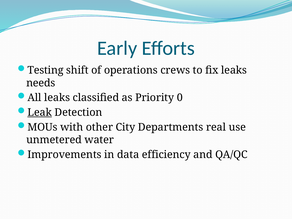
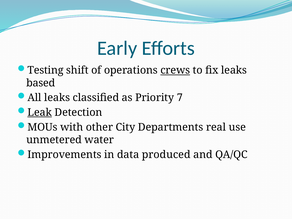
crews underline: none -> present (175, 70)
needs: needs -> based (41, 83)
0: 0 -> 7 (180, 98)
efficiency: efficiency -> produced (166, 155)
